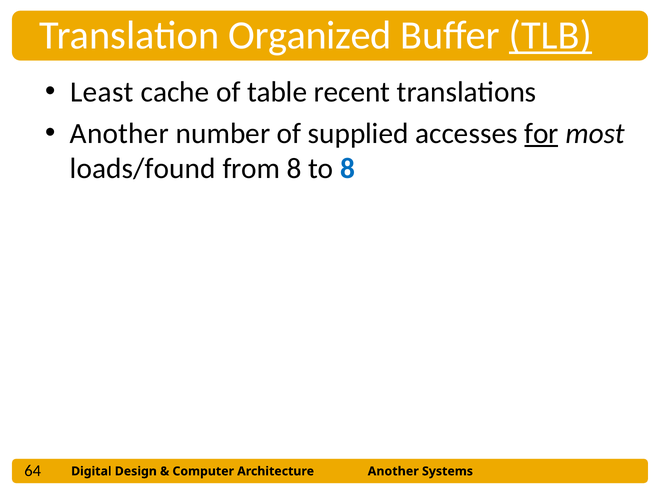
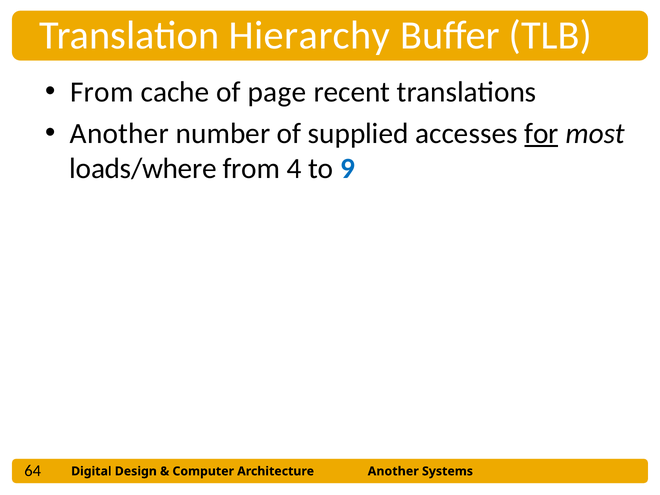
Organized: Organized -> Hierarchy (309, 35)
TLB underline: present -> none (550, 35)
Least: Least -> From (102, 92)
table: table -> page (277, 92)
loads/found: loads/found -> loads/where (143, 169)
from 8: 8 -> 4 (294, 169)
to 8: 8 -> 9 (348, 169)
